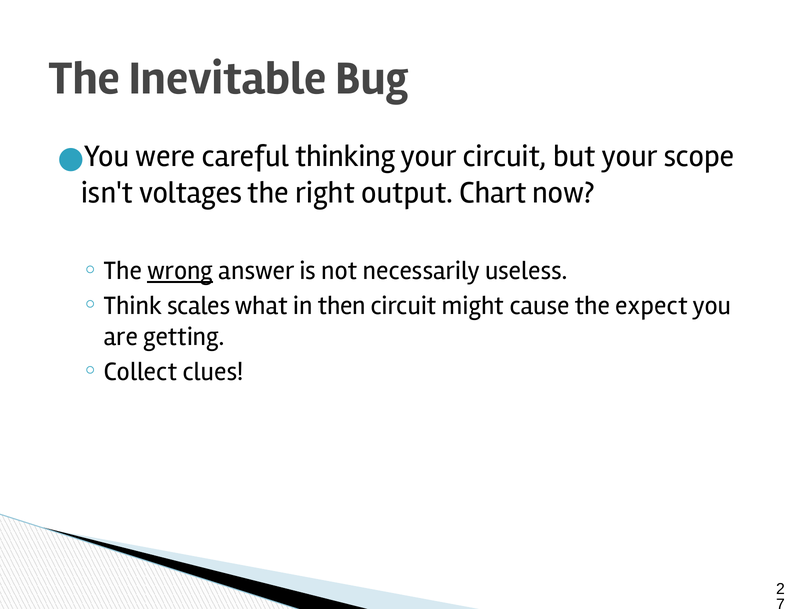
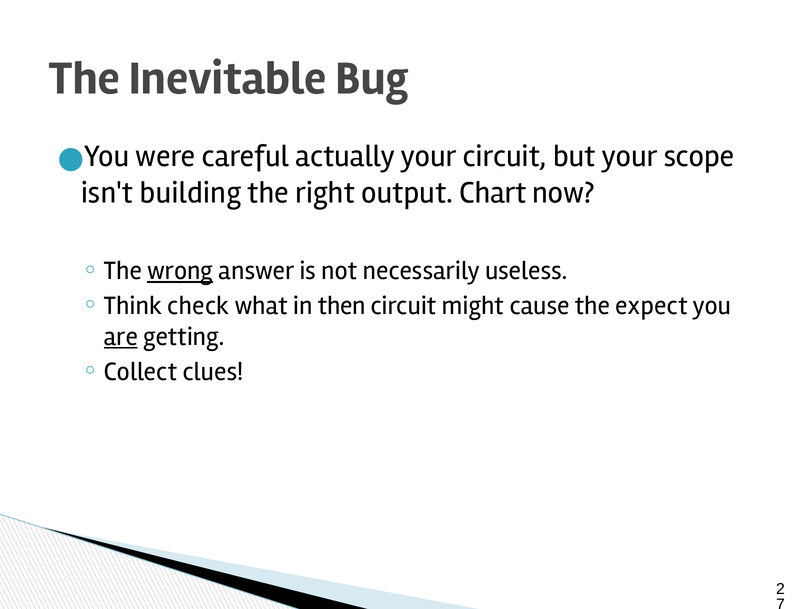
thinking: thinking -> actually (345, 156)
voltages: voltages -> building (190, 193)
scales: scales -> check (198, 306)
are underline: none -> present (121, 337)
